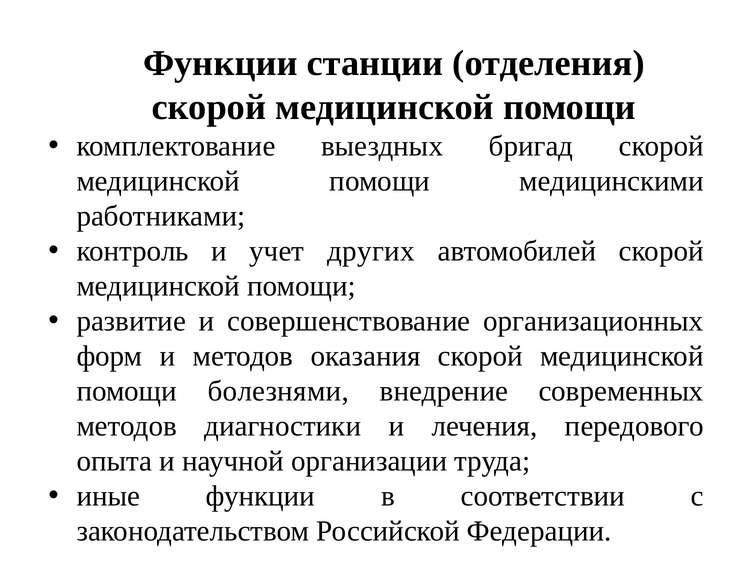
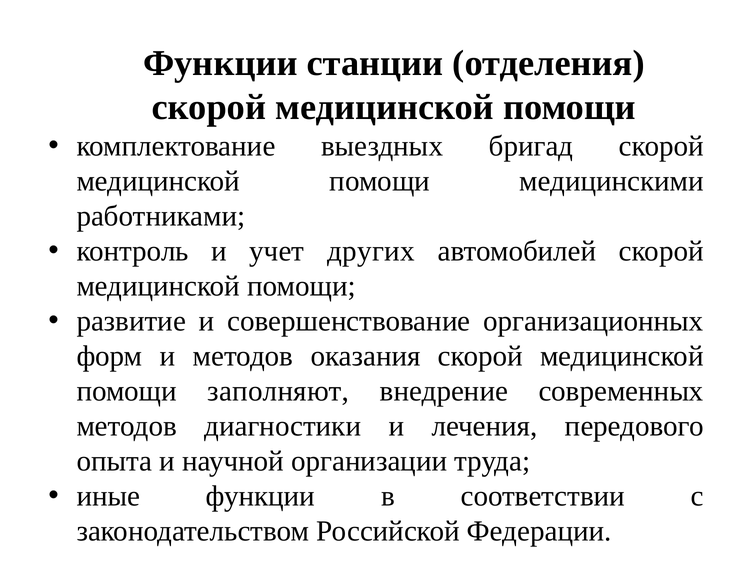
болезнями: болезнями -> заполняют (278, 391)
